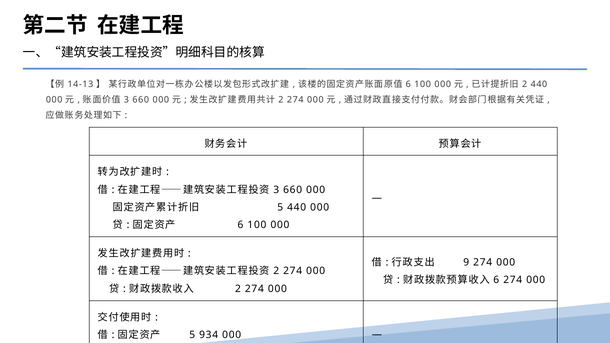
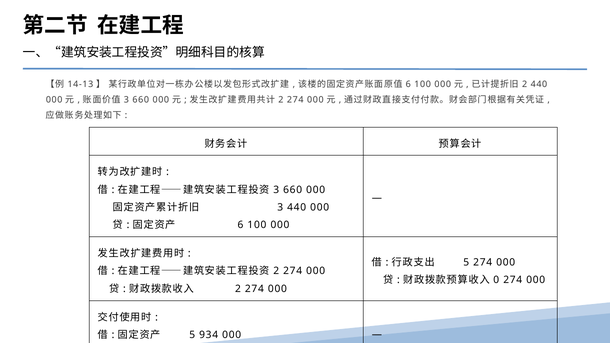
5: 5 -> 3 (280, 207)
9: 9 -> 5 (466, 262)
6: 6 -> 0 (496, 280)
